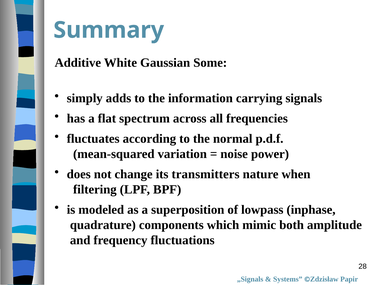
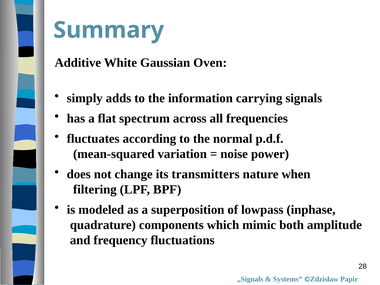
Some: Some -> Oven (210, 63)
